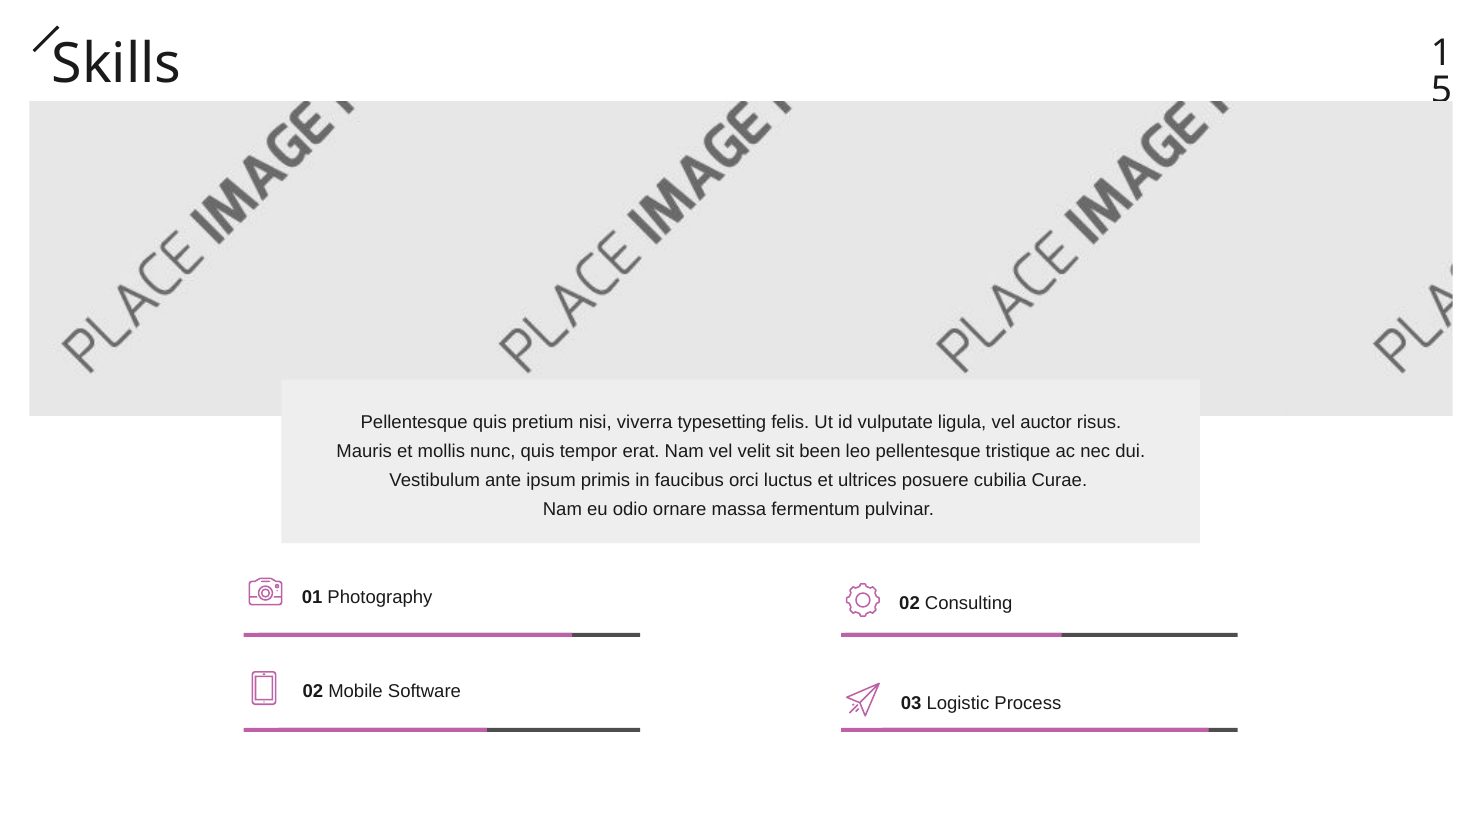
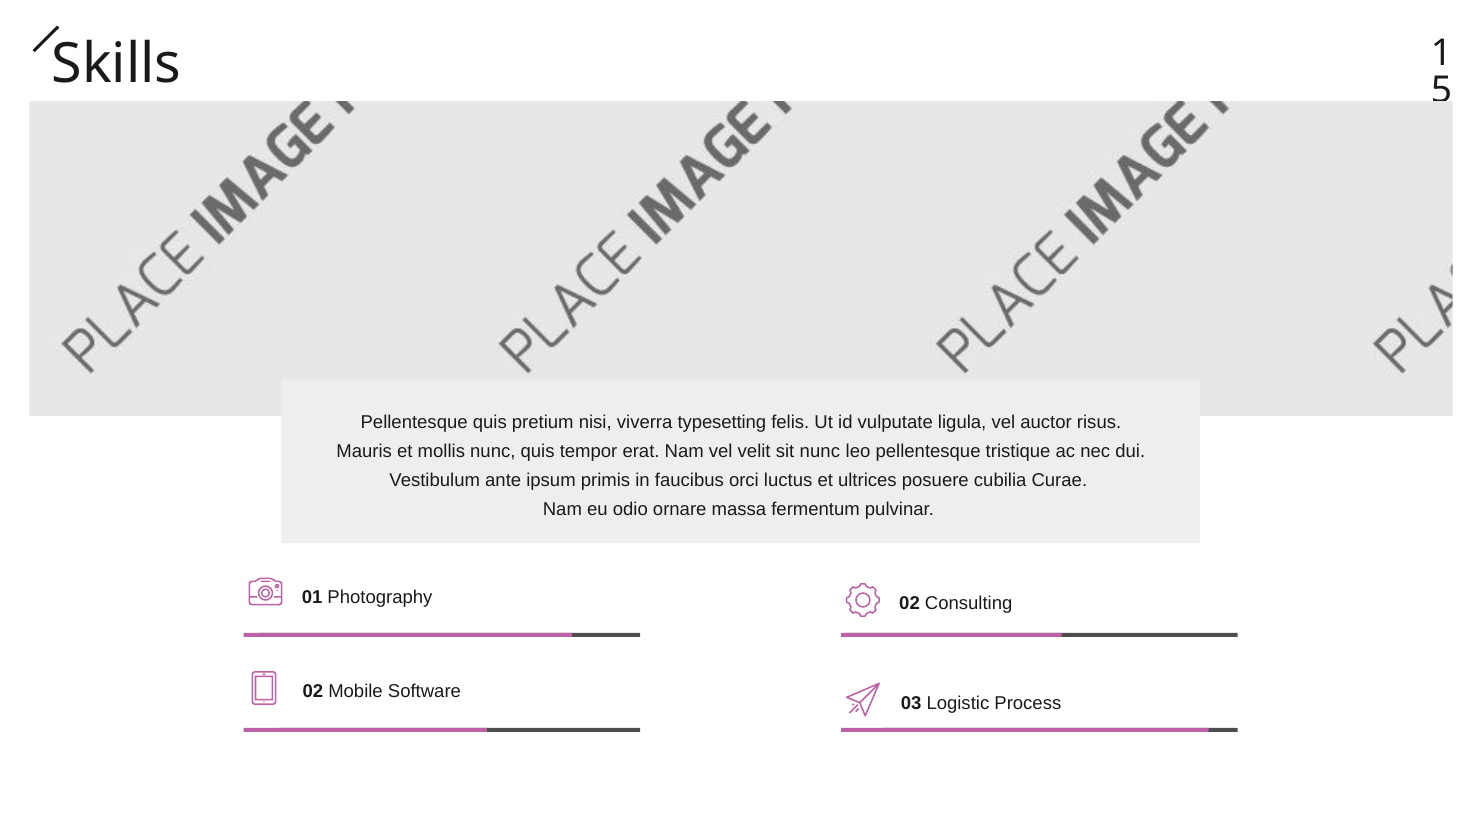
sit been: been -> nunc (820, 451)
